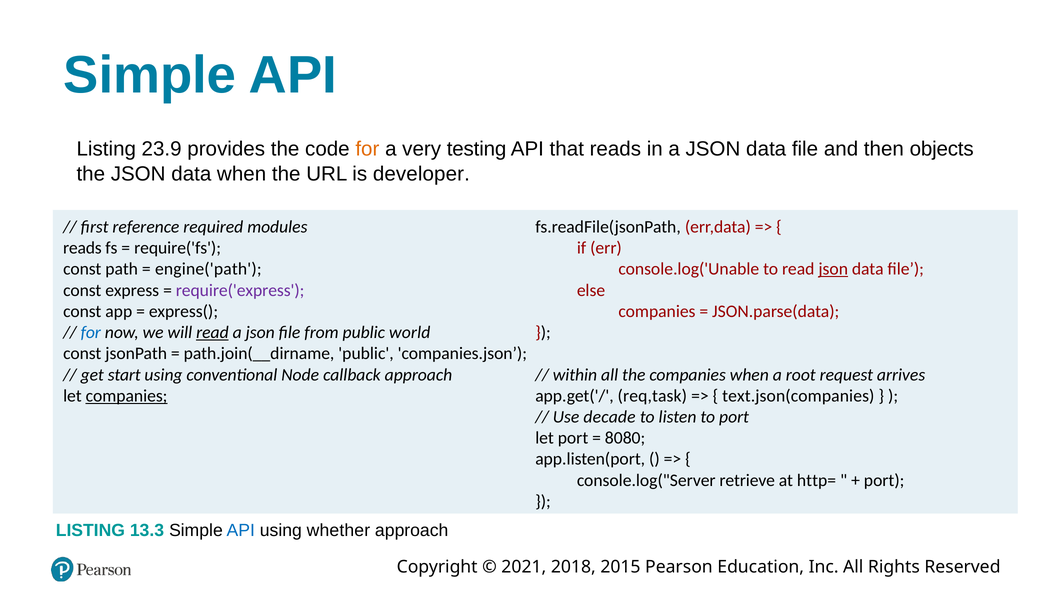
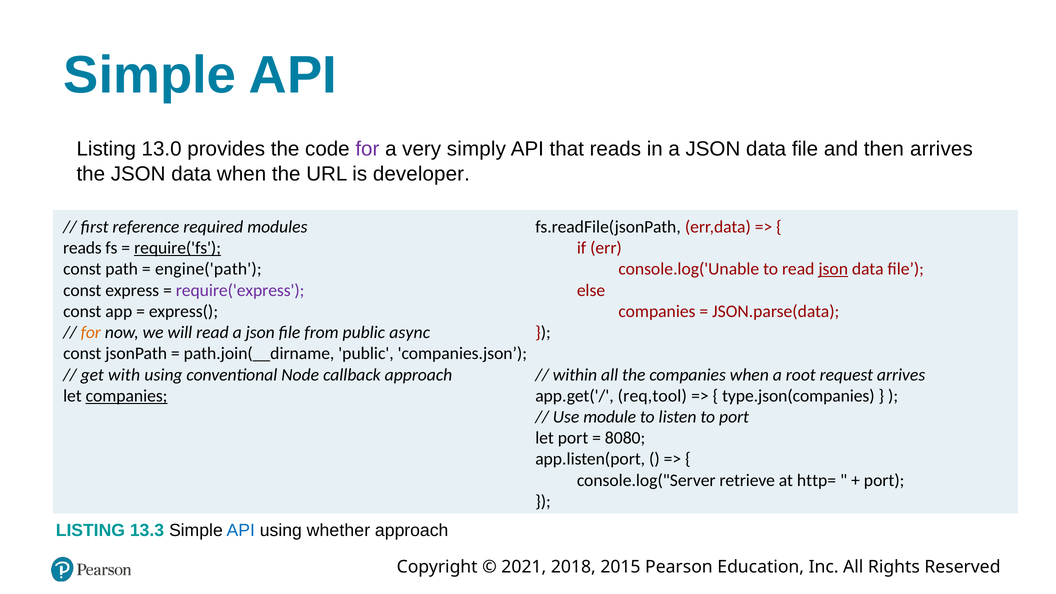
23.9: 23.9 -> 13.0 (162, 149)
for colour: orange -> purple (367, 149)
testing: testing -> simply (476, 149)
then objects: objects -> arrives (941, 149)
require('fs underline: none -> present (178, 248)
for colour: blue -> orange (91, 332)
read underline: present -> none (212, 332)
world: world -> async (410, 332)
start: start -> with (124, 375)
req,task: req,task -> req,tool (652, 396)
text.json(companies: text.json(companies -> type.json(companies (798, 396)
decade: decade -> module (610, 417)
